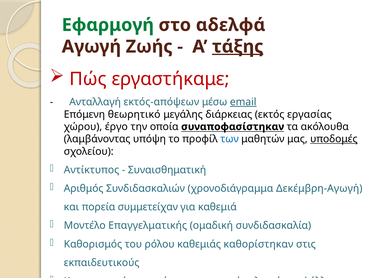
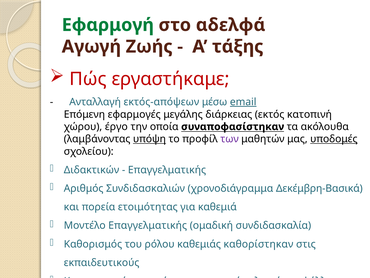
τάξης underline: present -> none (238, 47)
θεωρητικό: θεωρητικό -> εφαρμογές (134, 114)
εκτός εργασίας: εργασίας -> κατοπινή (309, 114)
υπόψη underline: none -> present (149, 139)
των colour: blue -> purple (230, 139)
Αντίκτυπος: Αντίκτυπος -> Διδακτικών (92, 170)
Συναισθηματική: Συναισθηματική -> Επαγγελματικής (167, 170)
Δεκέμβρη-Αγωγή: Δεκέμβρη-Αγωγή -> Δεκέμβρη-Βασικά (319, 188)
συμμετείχαν: συμμετείχαν -> ετοιμότητας (148, 207)
